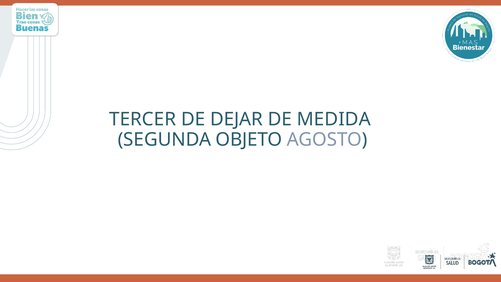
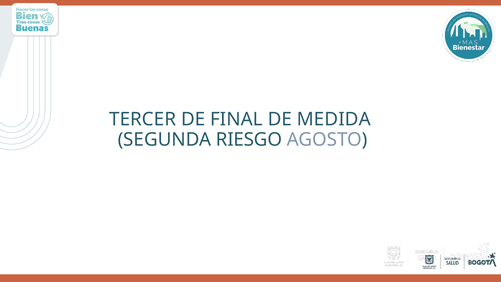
DEJAR: DEJAR -> FINAL (236, 119)
OBJETO: OBJETO -> RIESGO (249, 139)
